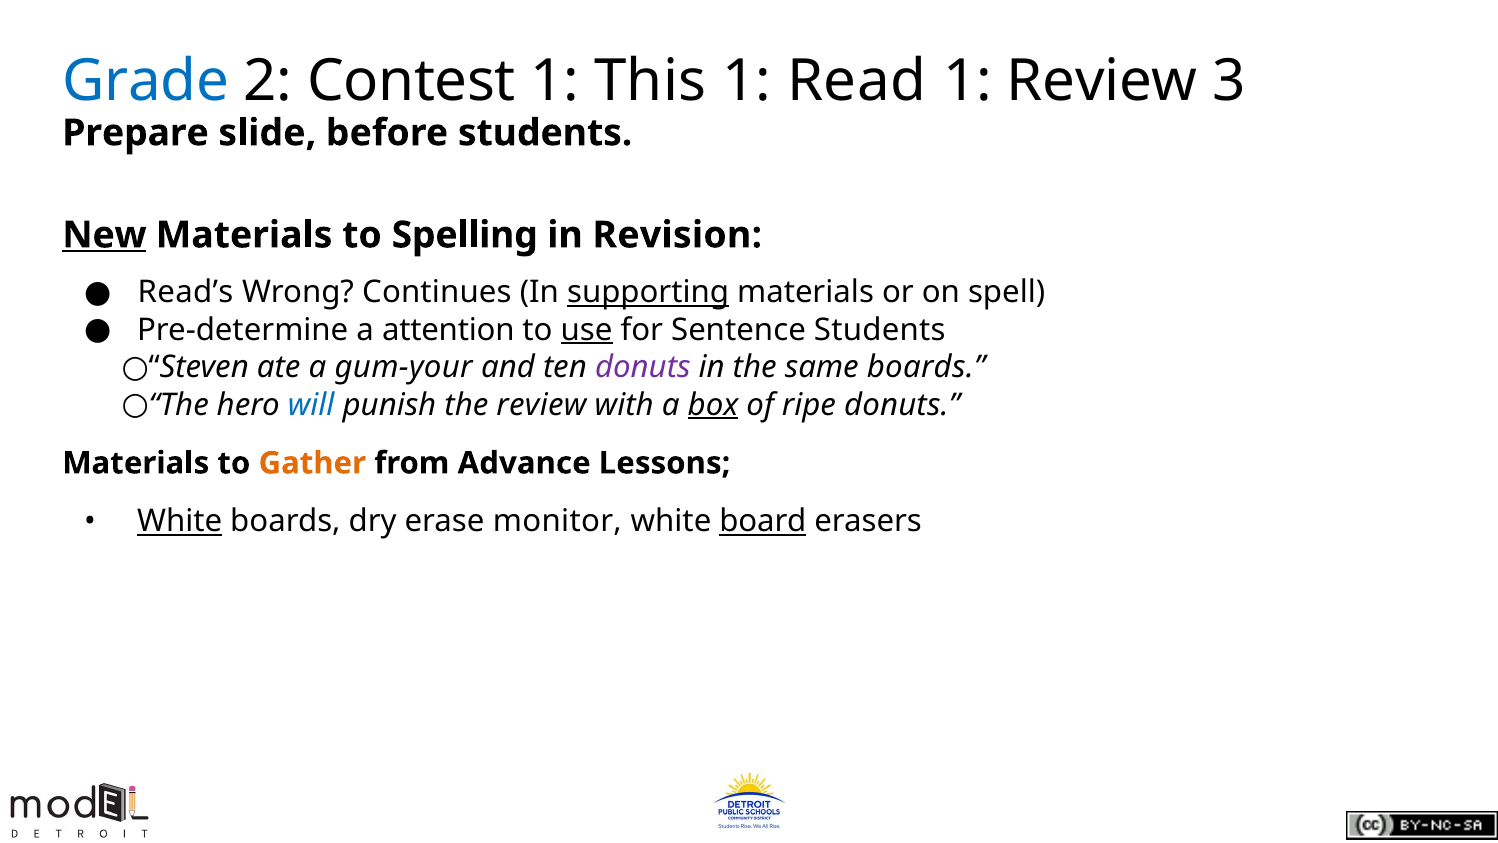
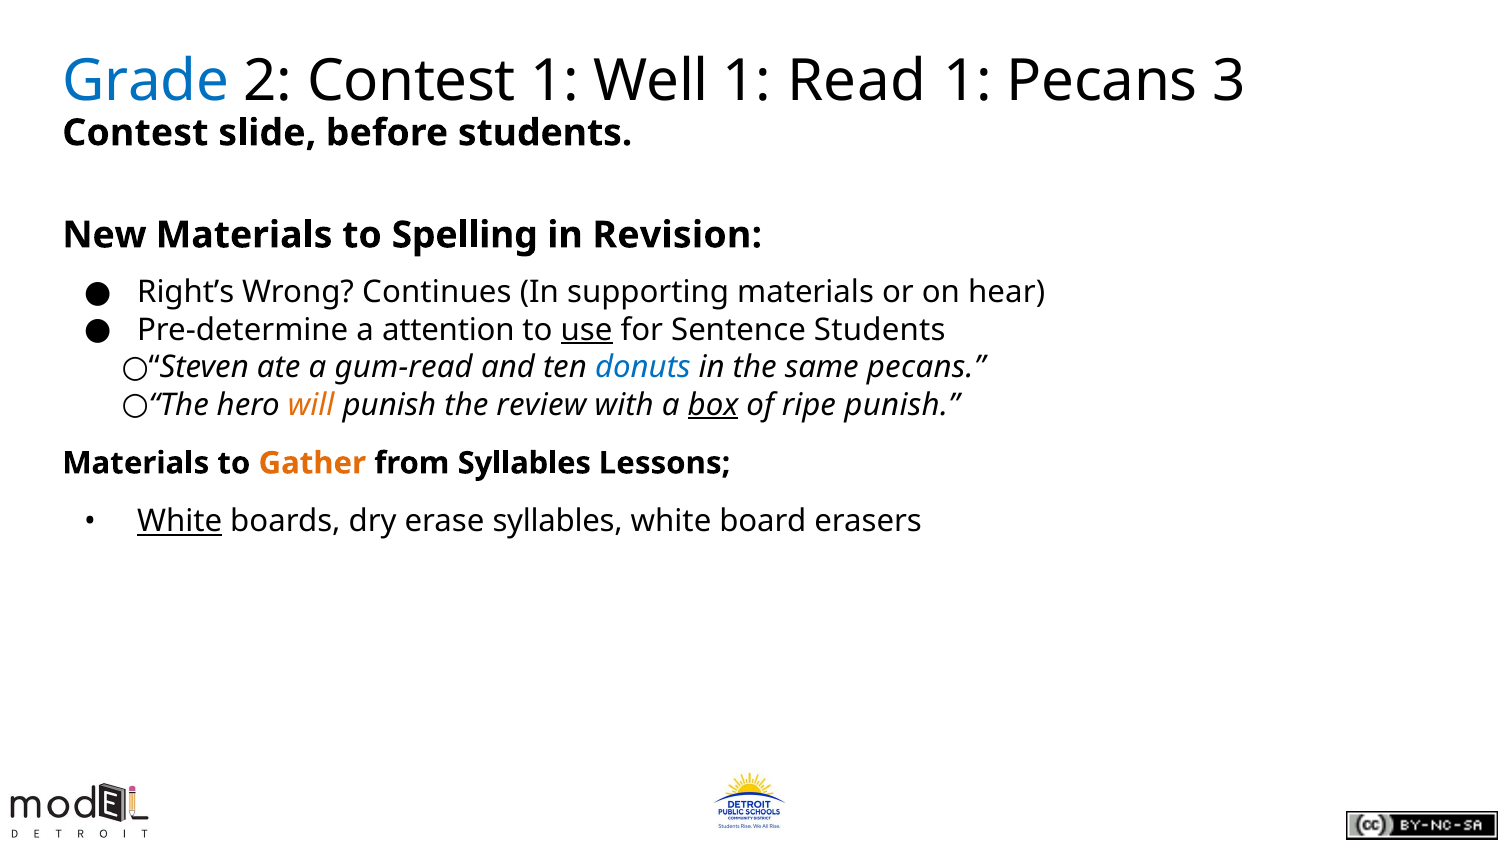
This: This -> Well (651, 81)
1 Review: Review -> Pecans (1102, 81)
Prepare: Prepare -> Contest (135, 133)
New underline: present -> none (104, 235)
Read’s: Read’s -> Right’s (186, 292)
supporting underline: present -> none (648, 292)
spell: spell -> hear (1007, 292)
gum-your: gum-your -> gum-read (404, 367)
donuts colour: purple -> blue (643, 367)
same boards: boards -> pecans (926, 367)
will colour: blue -> orange (311, 405)
ripe donuts: donuts -> punish (902, 405)
from Advance: Advance -> Syllables (524, 463)
erase monitor: monitor -> syllables (558, 521)
board underline: present -> none (763, 521)
